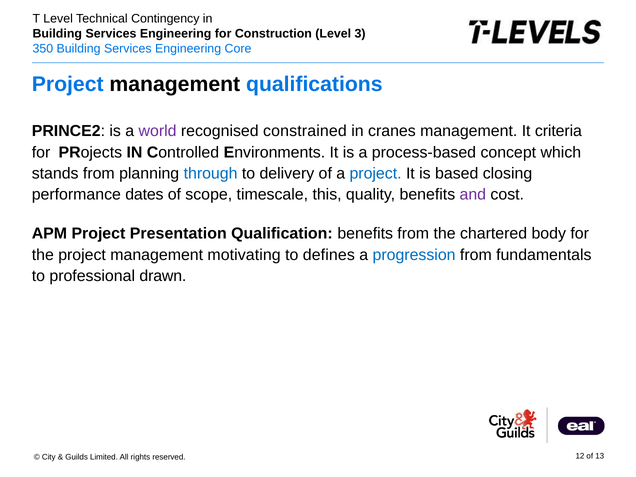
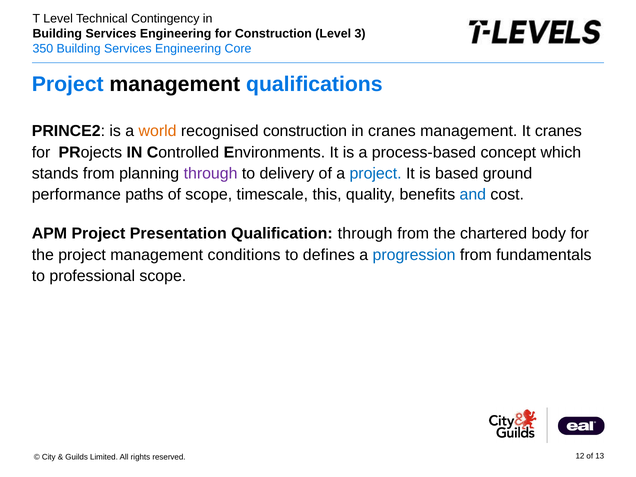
world colour: purple -> orange (158, 131)
recognised constrained: constrained -> construction (305, 131)
It criteria: criteria -> cranes (558, 131)
through colour: blue -> purple (211, 173)
closing: closing -> ground (508, 173)
dates: dates -> paths (144, 195)
and colour: purple -> blue (473, 195)
Qualification benefits: benefits -> through (365, 234)
motivating: motivating -> conditions (244, 255)
professional drawn: drawn -> scope (163, 276)
